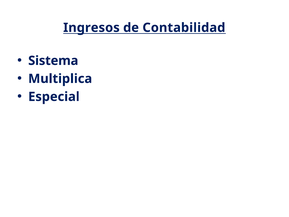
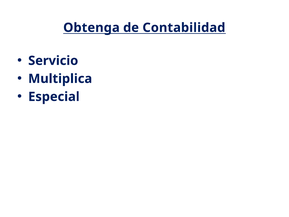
Ingresos: Ingresos -> Obtenga (91, 28)
Sistema: Sistema -> Servicio (53, 61)
